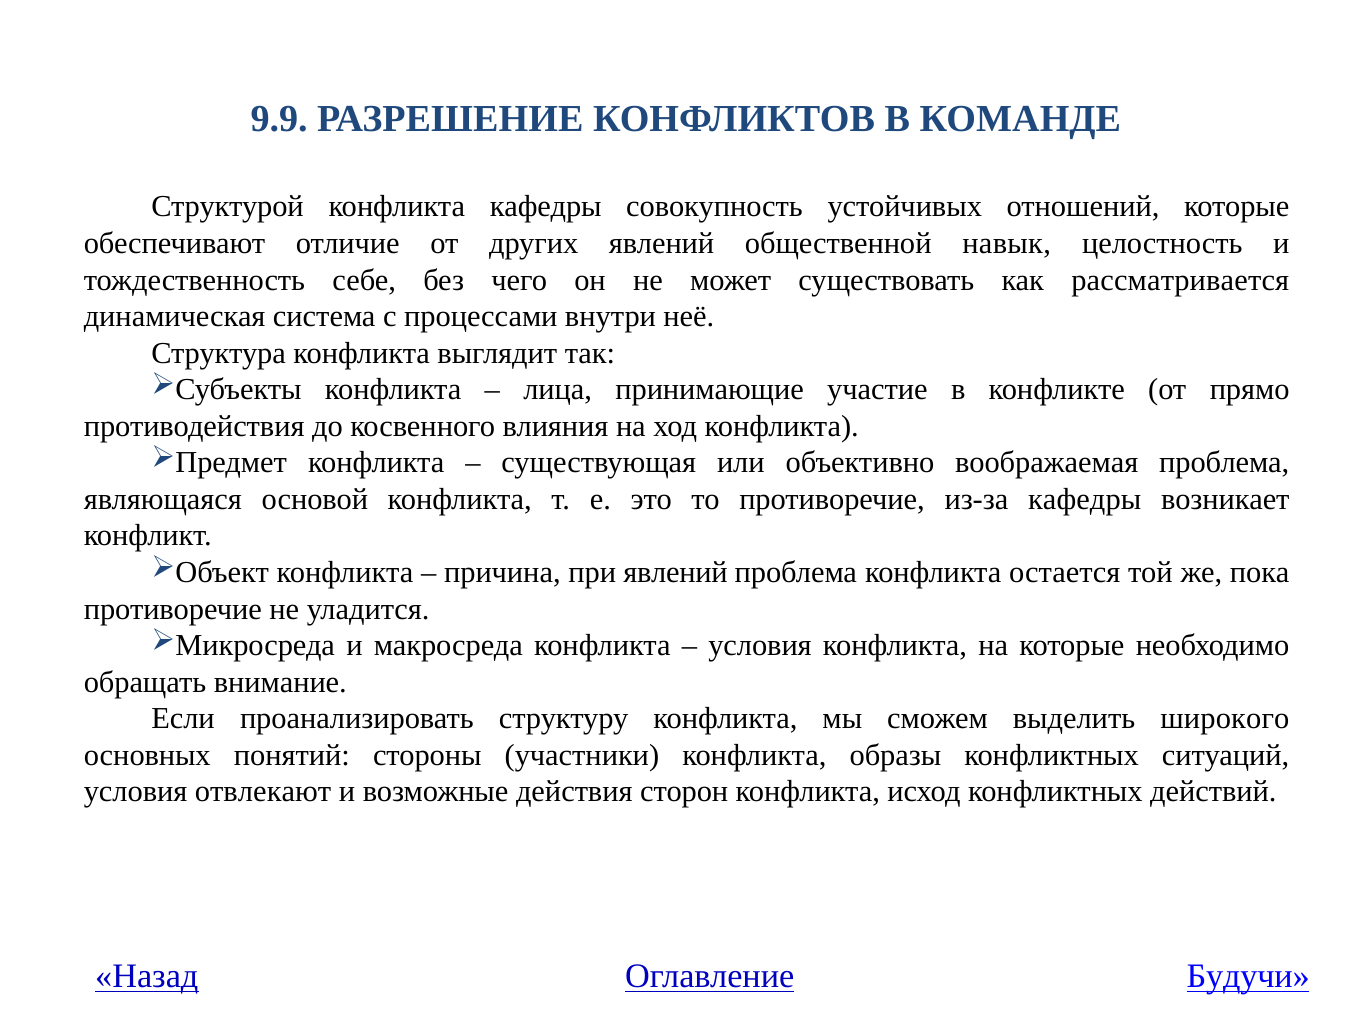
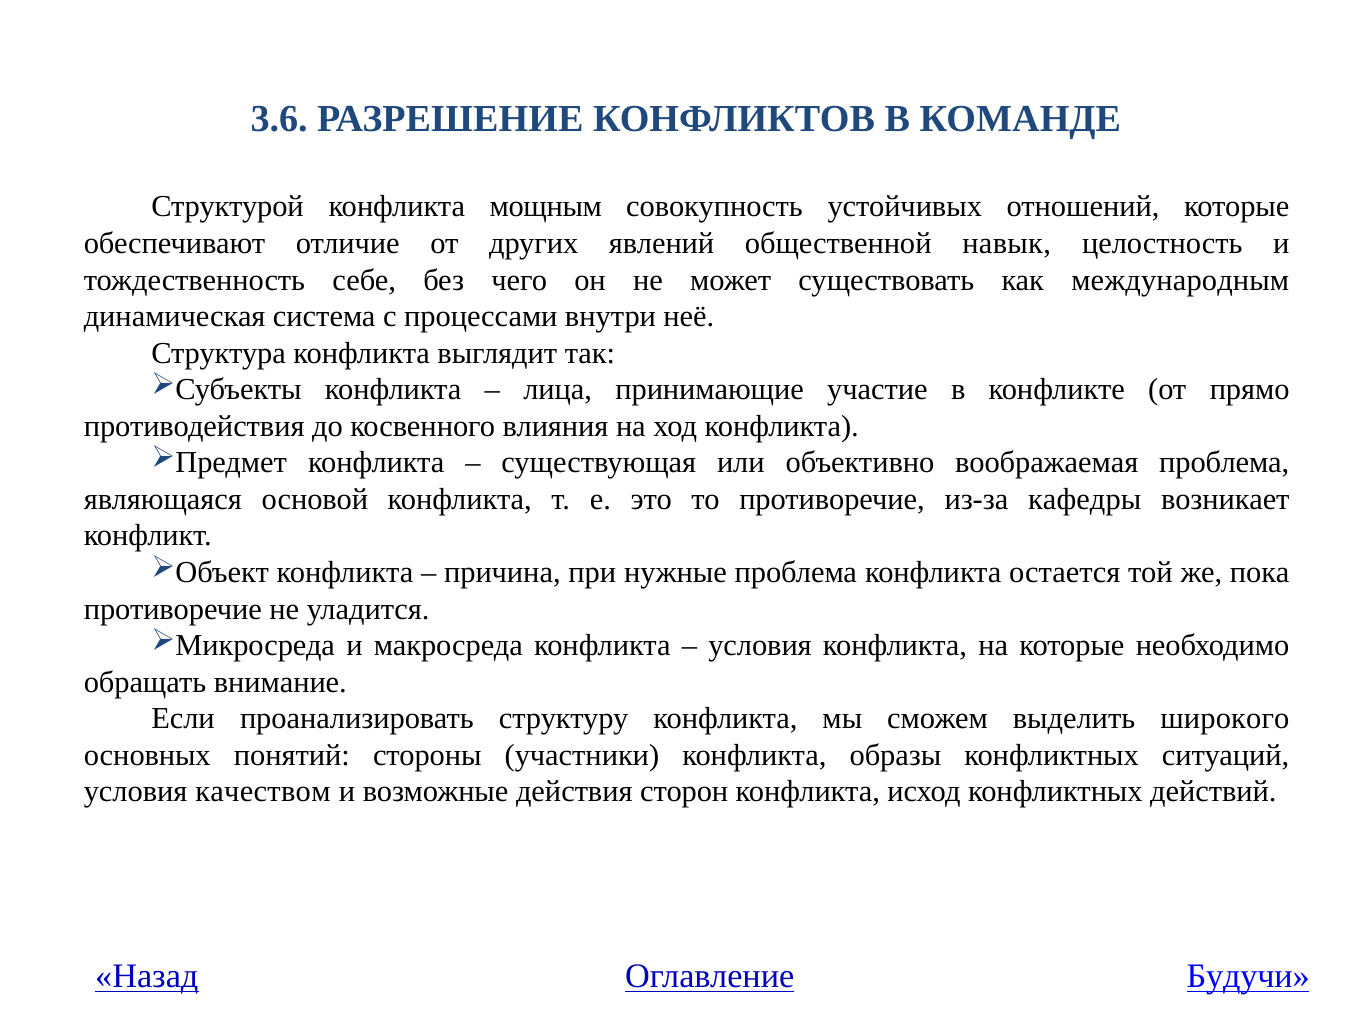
9.9: 9.9 -> 3.6 (279, 118)
конфликта кафедры: кафедры -> мощным (546, 207)
рассматривается: рассматривается -> международным (1180, 280)
при явлений: явлений -> нужные (675, 573)
отвлекают: отвлекают -> качеством (263, 792)
